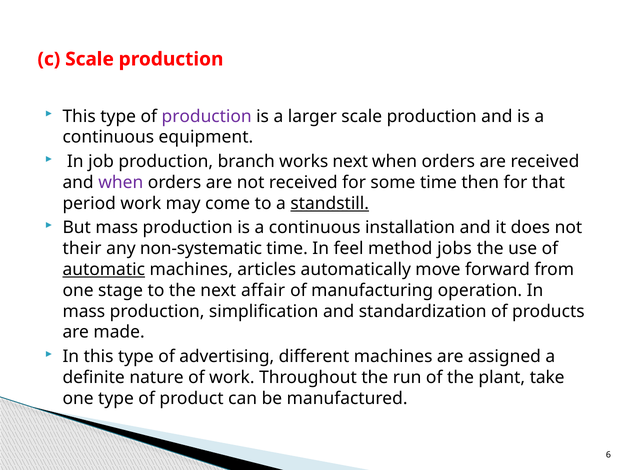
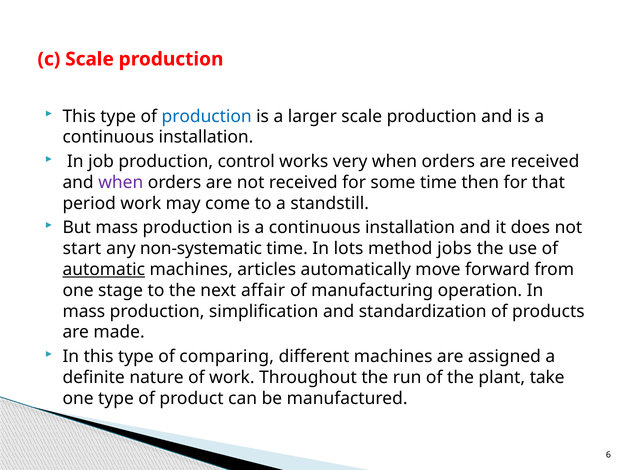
production colour: purple -> blue (207, 116)
equipment: equipment -> installation (206, 137)
branch: branch -> control (246, 161)
works next: next -> very (350, 161)
standstill underline: present -> none (330, 203)
their: their -> start (82, 248)
feel: feel -> lots (349, 248)
advertising: advertising -> comparing (227, 356)
